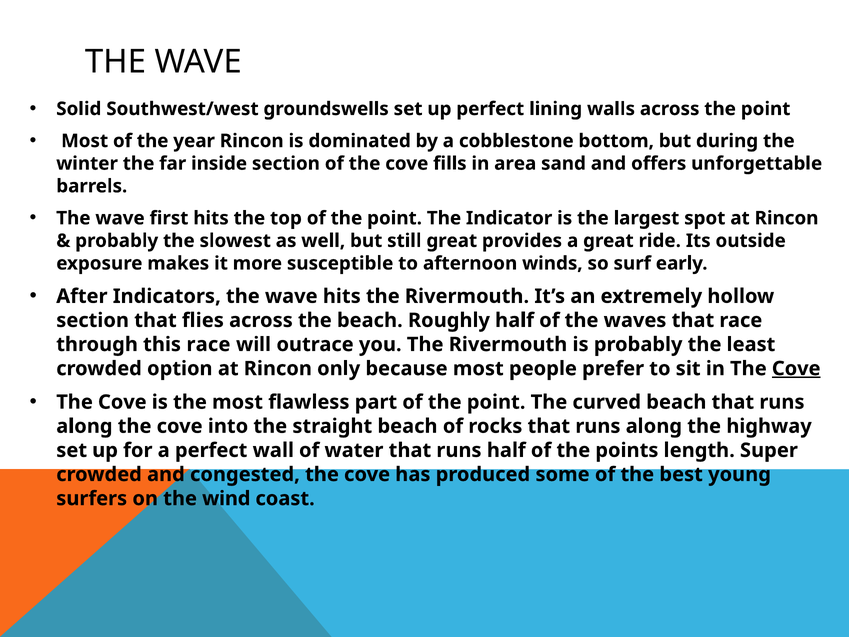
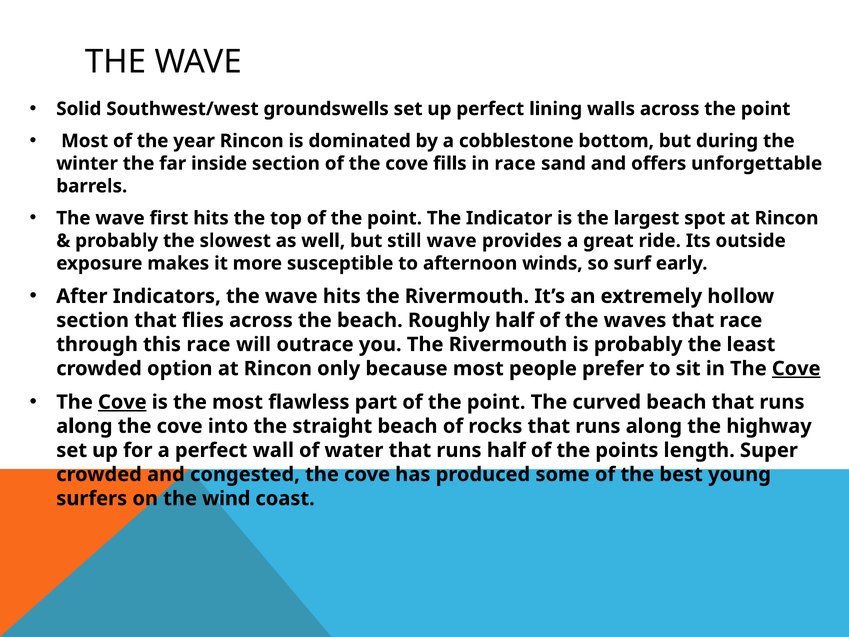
in area: area -> race (515, 163)
still great: great -> wave (452, 241)
Cove underline: none -> present (122, 402)
